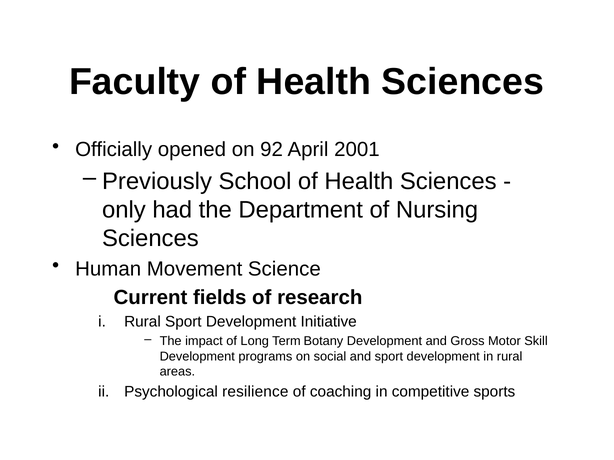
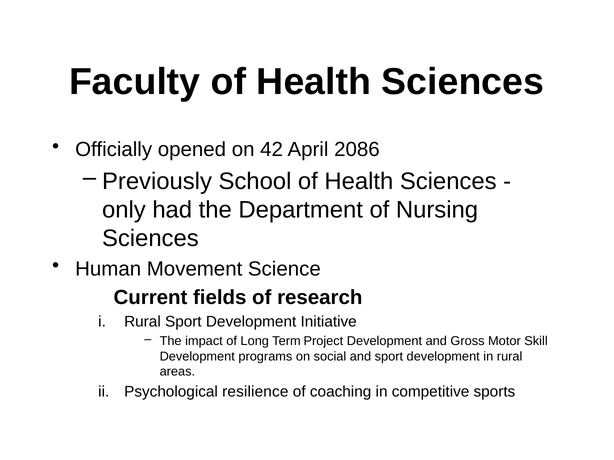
92: 92 -> 42 (272, 150)
2001: 2001 -> 2086 (357, 150)
Botany: Botany -> Project (323, 341)
